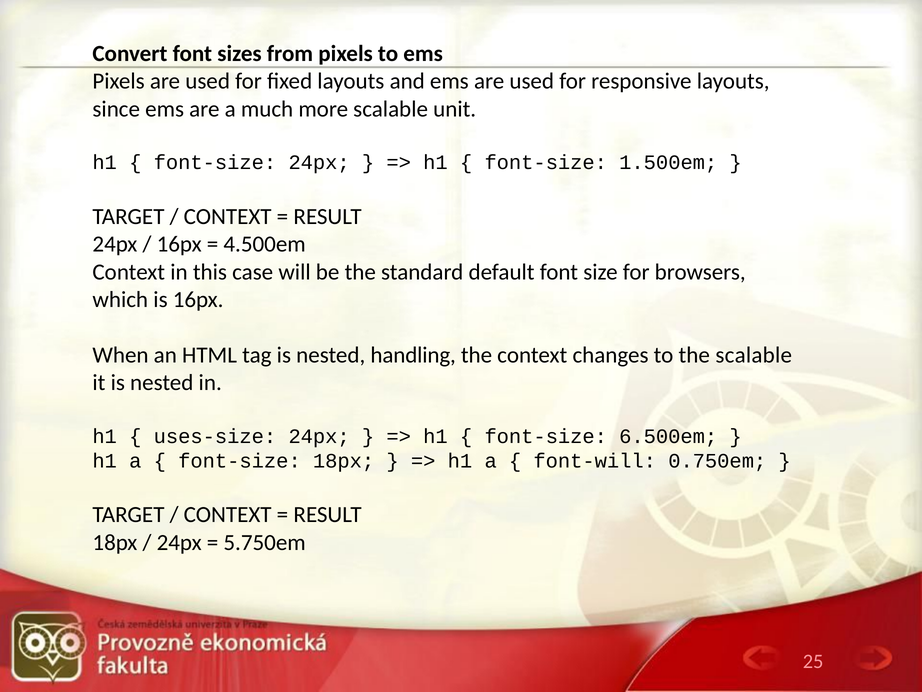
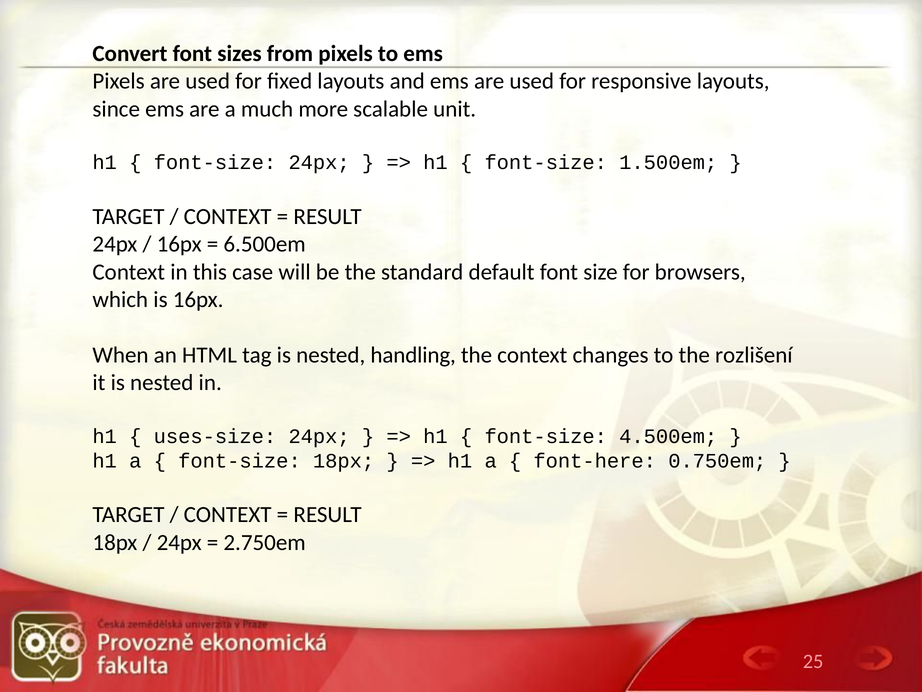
4.500em: 4.500em -> 6.500em (265, 244)
the scalable: scalable -> rozlišení (754, 355)
6.500em: 6.500em -> 4.500em (668, 436)
font-will: font-will -> font-here (595, 461)
5.750em: 5.750em -> 2.750em (265, 542)
